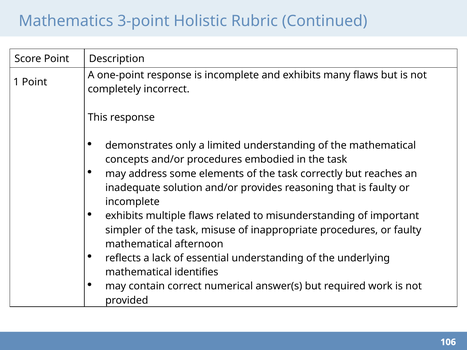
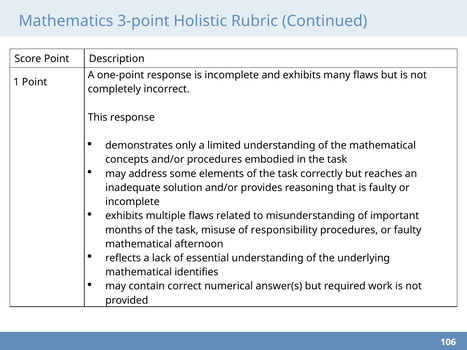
simpler: simpler -> months (124, 230)
inappropriate: inappropriate -> responsibility (284, 230)
